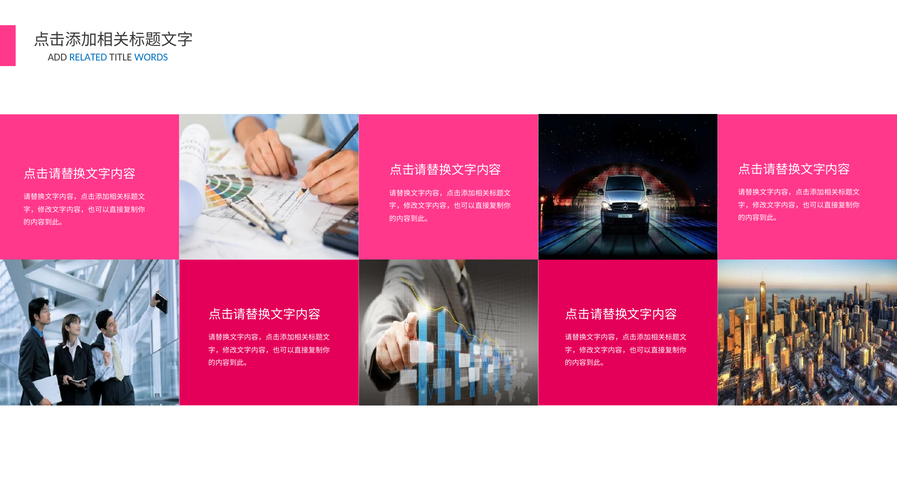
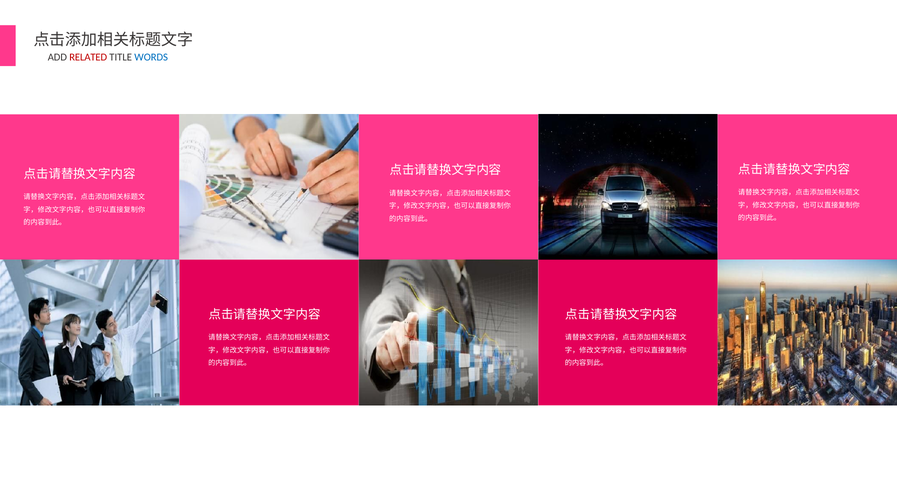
RELATED colour: blue -> red (88, 57)
